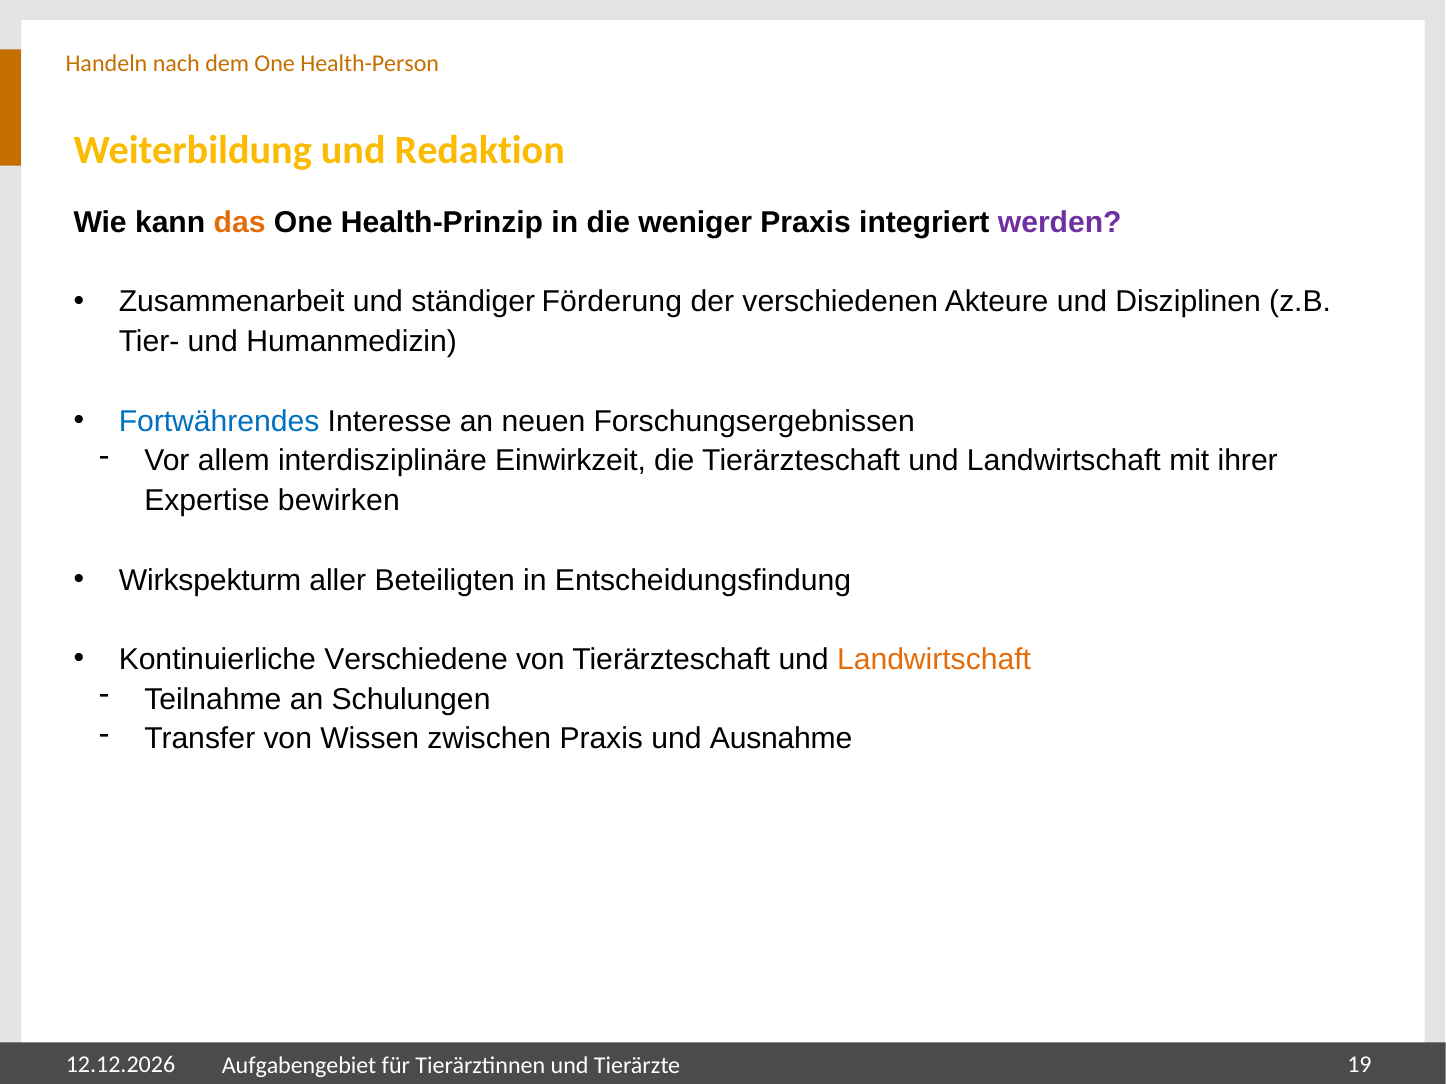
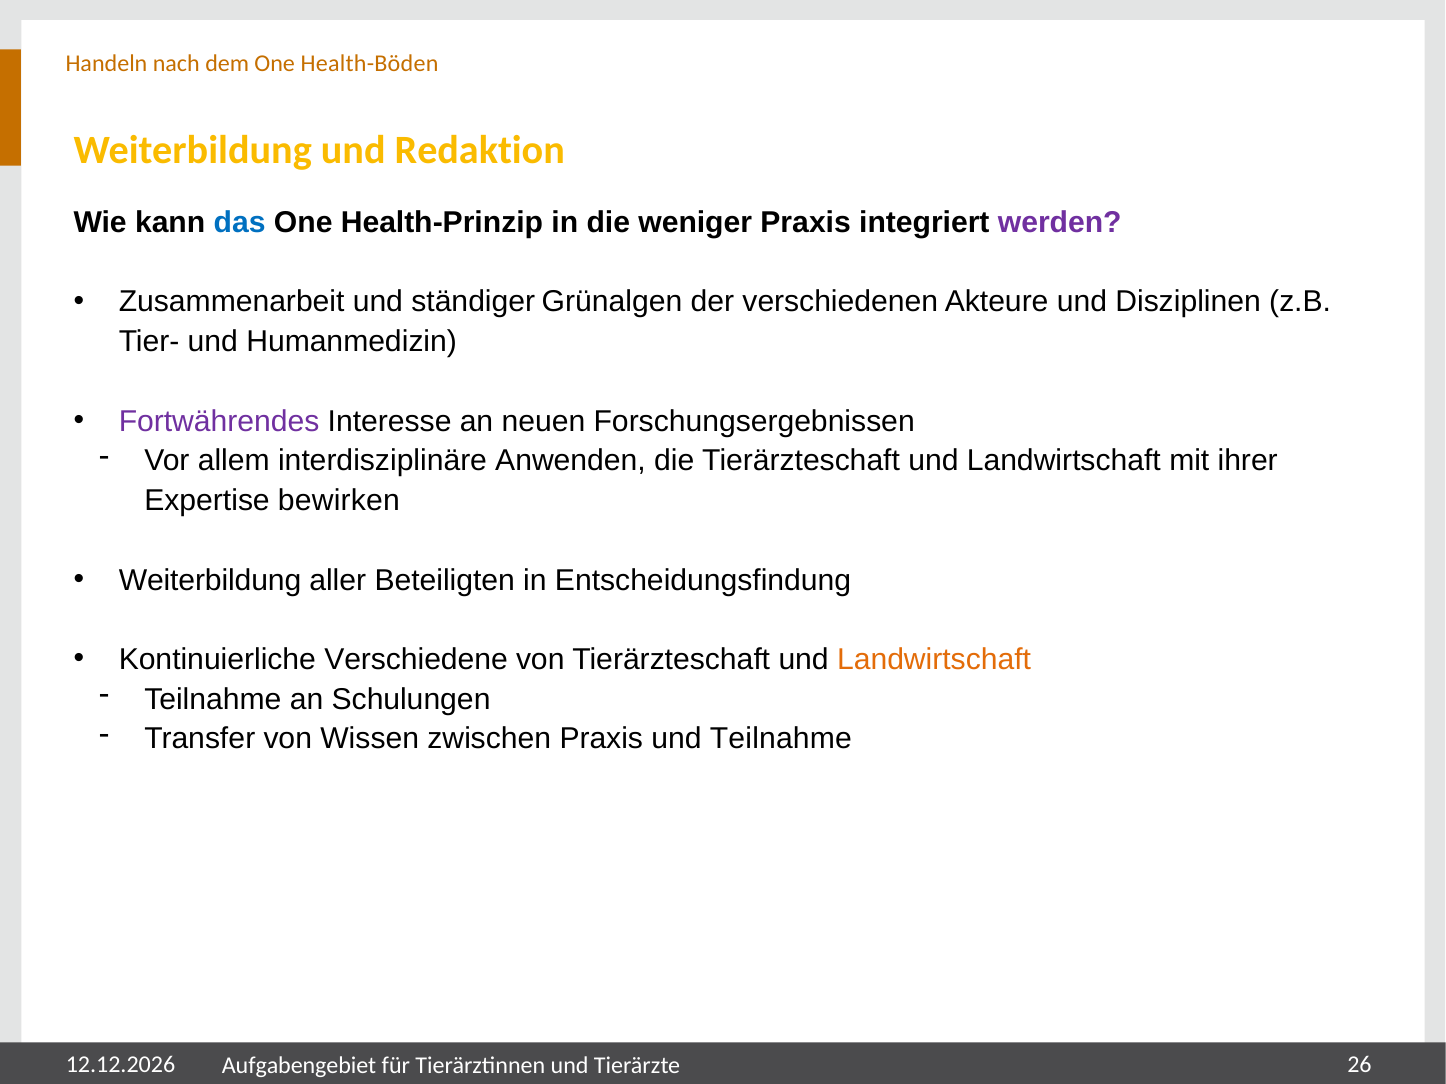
Health-Person: Health-Person -> Health-Böden (370, 64)
das colour: orange -> blue (240, 223)
Förderung: Förderung -> Grünalgen (612, 302)
Fortwährendes colour: blue -> purple (219, 421)
Einwirkzeit: Einwirkzeit -> Anwenden (570, 461)
Wirkspekturm: Wirkspekturm -> Weiterbildung (210, 580)
und Ausnahme: Ausnahme -> Teilnahme (781, 739)
19: 19 -> 26 (1359, 1065)
